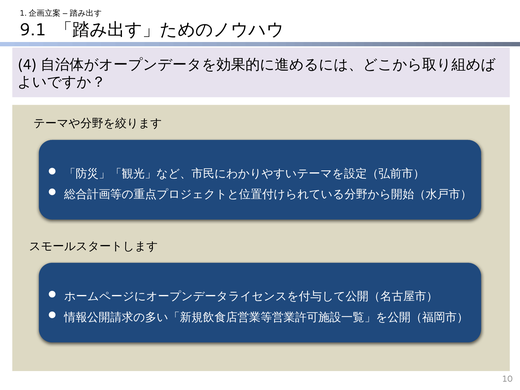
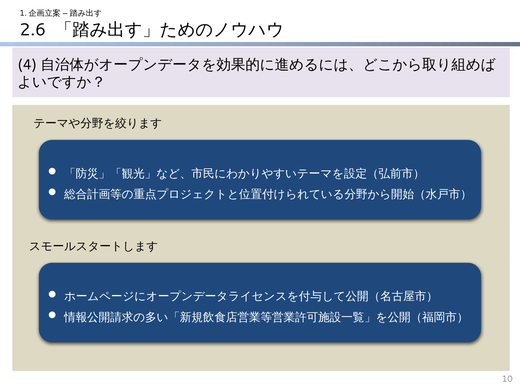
9.1: 9.1 -> 2.6 (33, 30)
